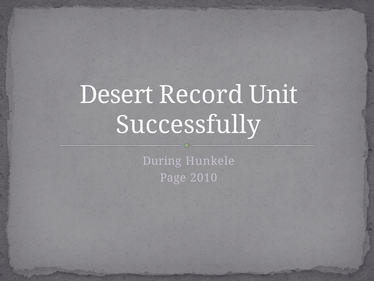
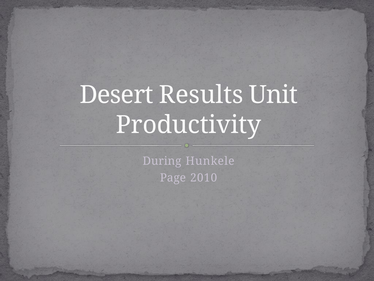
Record: Record -> Results (201, 95)
Successfully: Successfully -> Productivity (189, 125)
